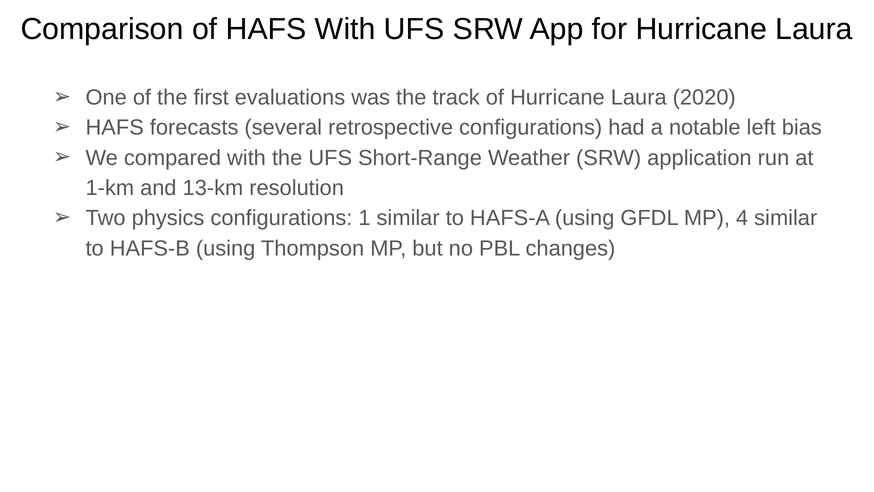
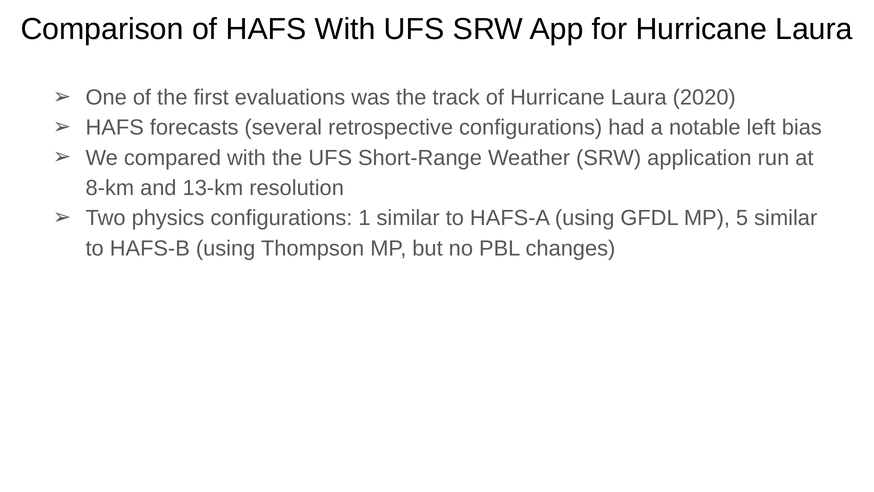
1-km: 1-km -> 8-km (110, 188)
4: 4 -> 5 (742, 218)
